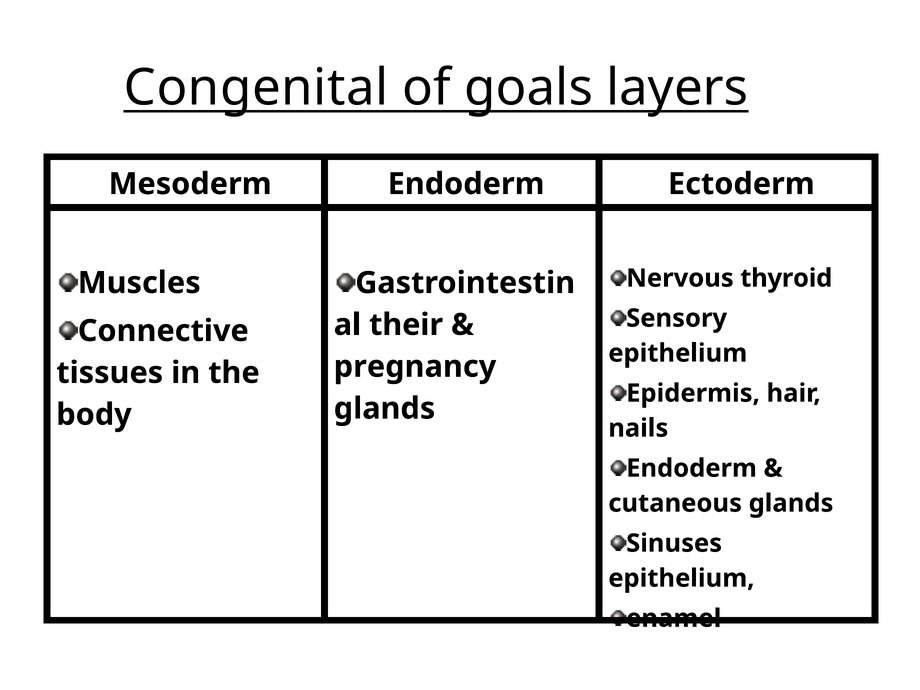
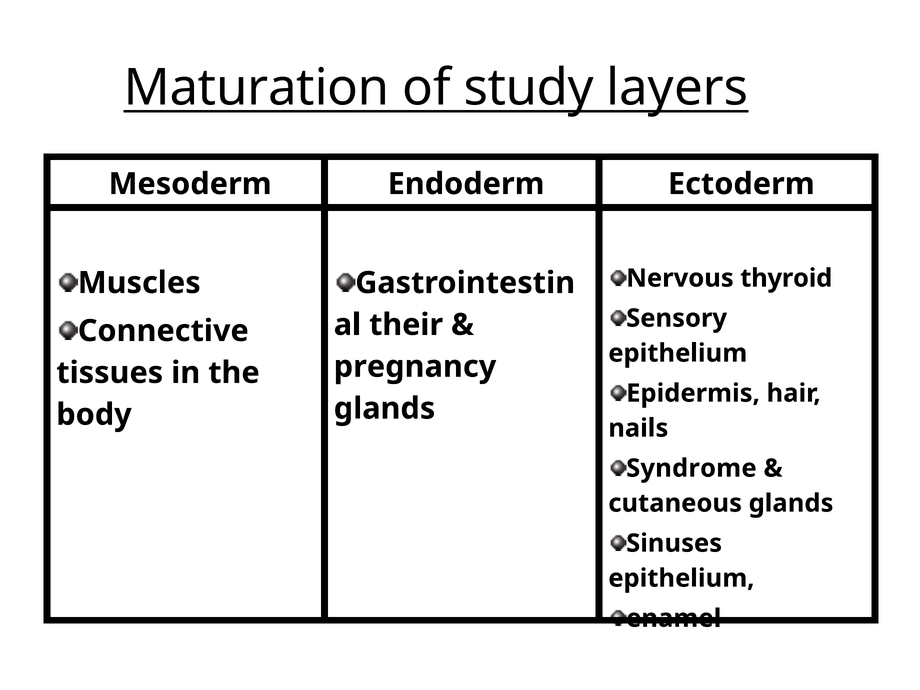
Congenital: Congenital -> Maturation (257, 88)
goals: goals -> study (529, 88)
Endoderm: Endoderm -> Syndrome (691, 468)
